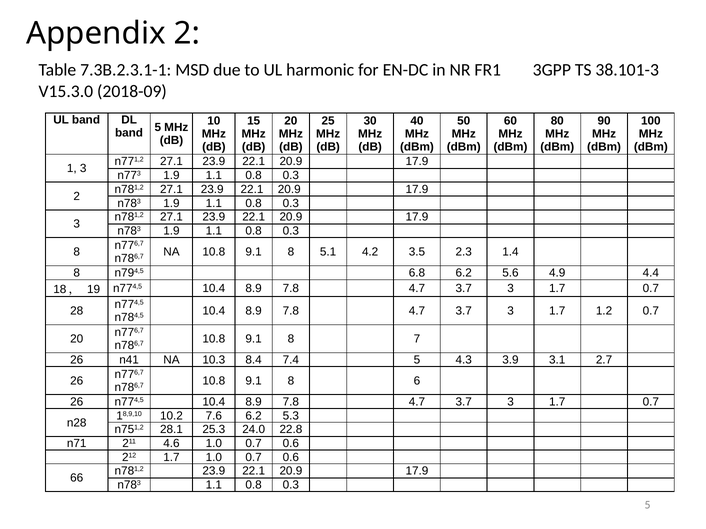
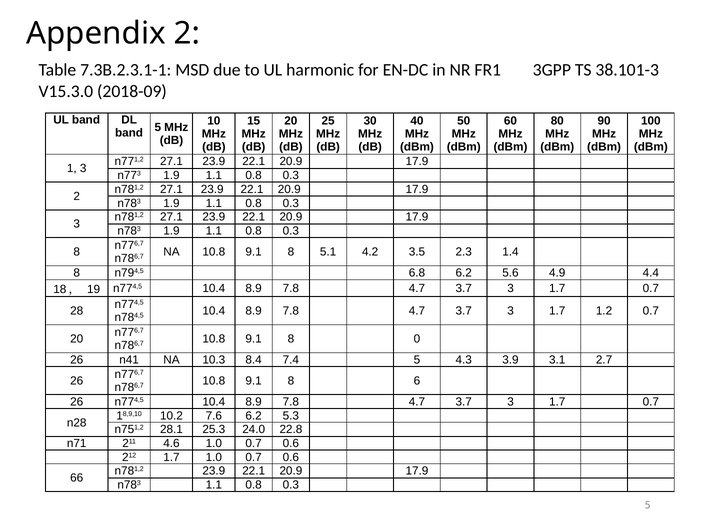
7: 7 -> 0 (417, 339)
